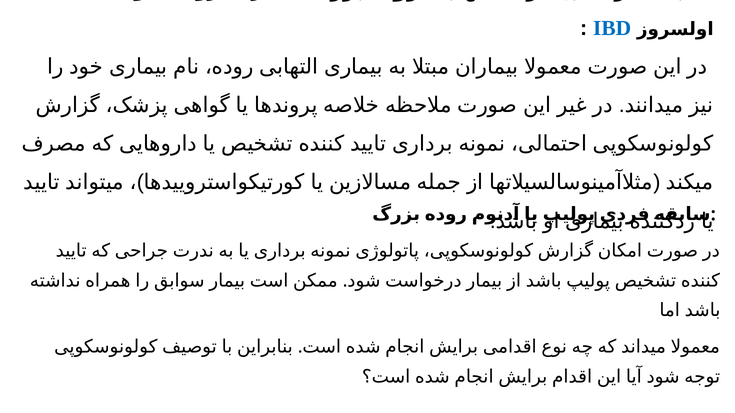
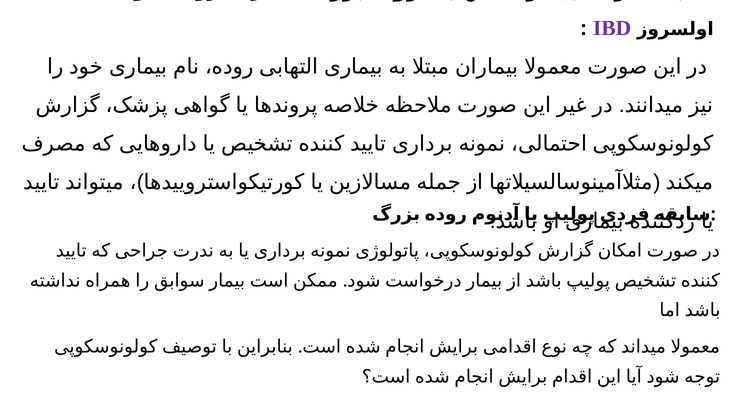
IBD colour: blue -> purple (612, 28)
